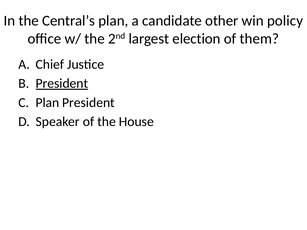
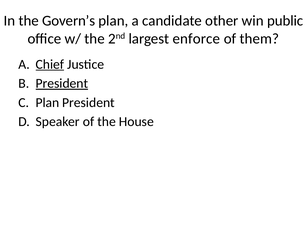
Central’s: Central’s -> Govern’s (69, 21)
policy: policy -> public (285, 21)
election: election -> enforce (196, 39)
Chief underline: none -> present (50, 64)
